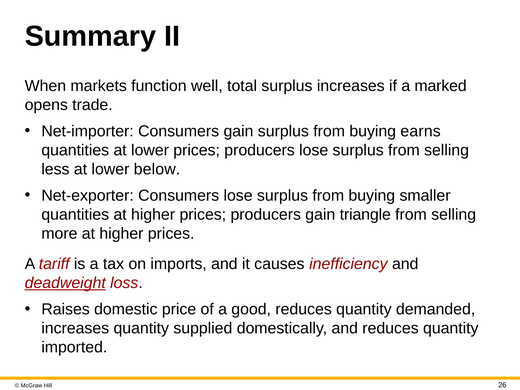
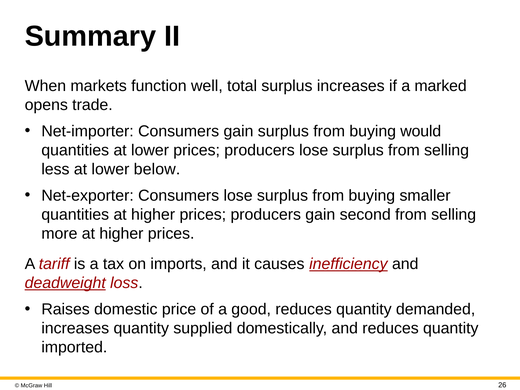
earns: earns -> would (421, 131)
triangle: triangle -> second (365, 215)
inefficiency underline: none -> present (348, 264)
